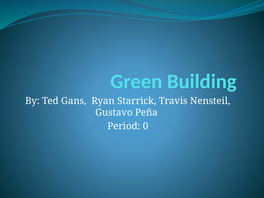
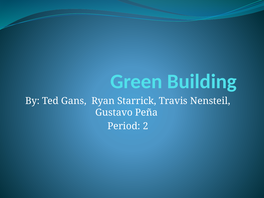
0: 0 -> 2 (146, 126)
